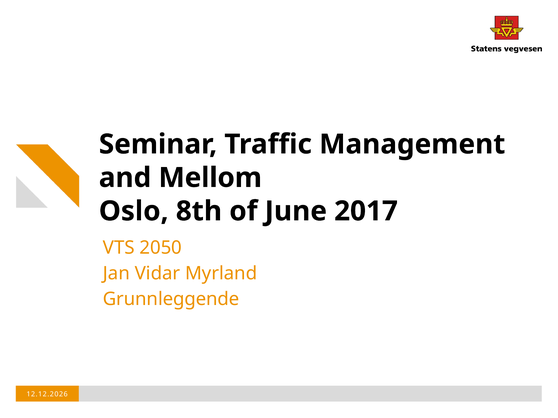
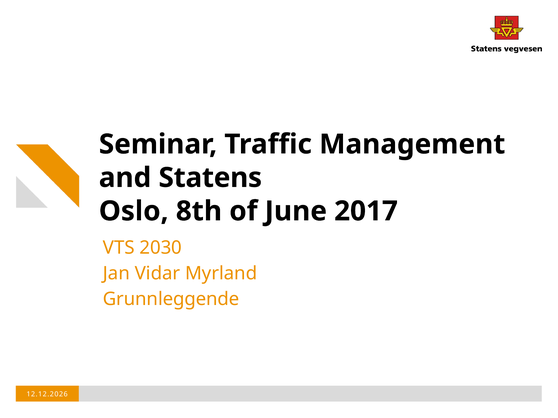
Mellom: Mellom -> Statens (210, 178)
2050: 2050 -> 2030 (161, 248)
